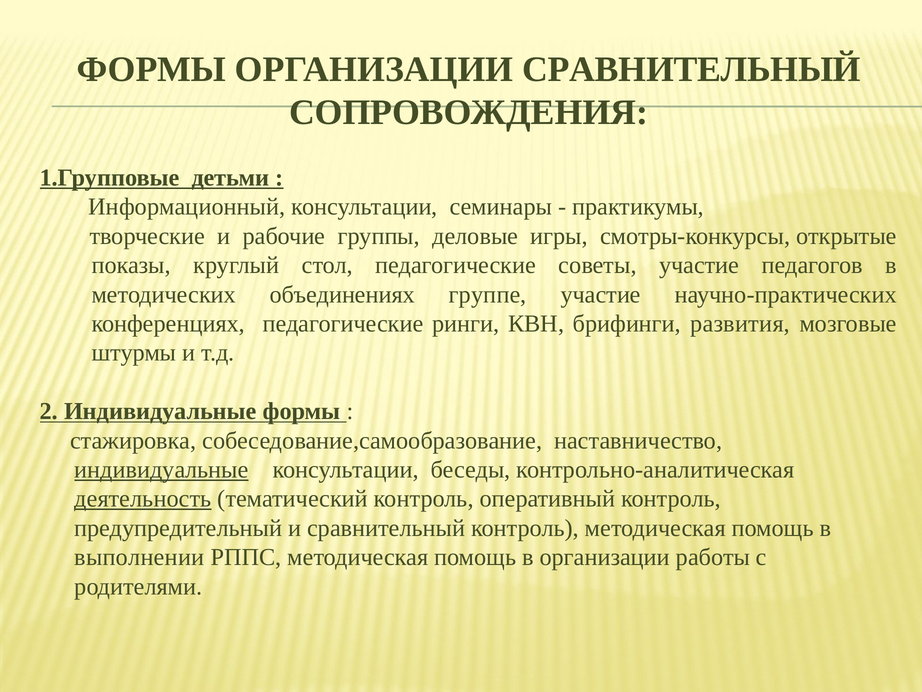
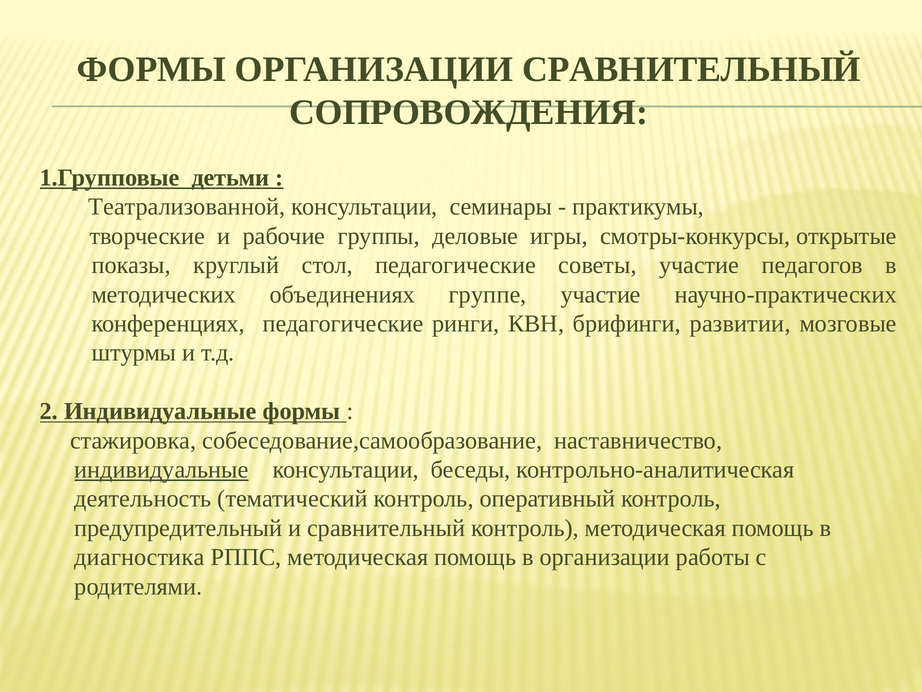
Информационный: Информационный -> Театрализованной (187, 207)
развития: развития -> развитии (740, 323)
деятельность underline: present -> none (143, 499)
выполнении: выполнении -> диагностика (139, 557)
